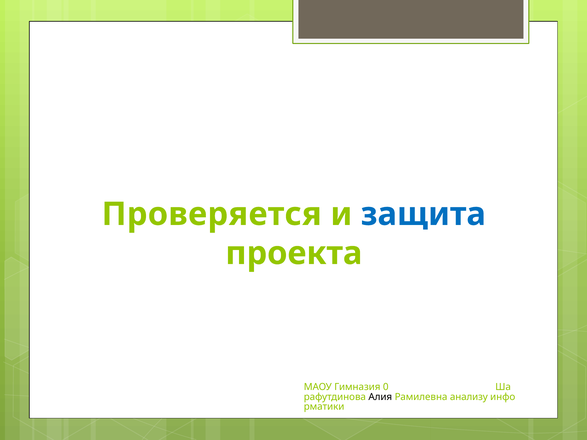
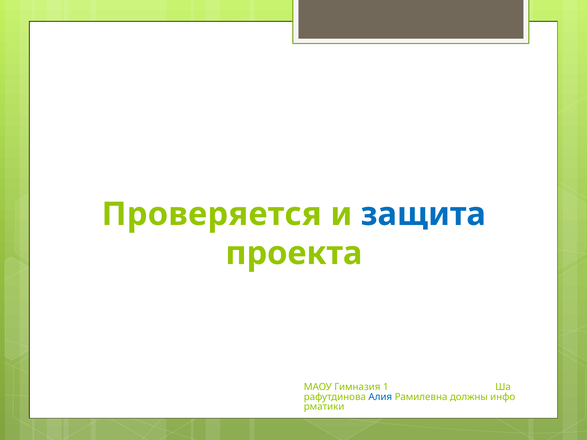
0: 0 -> 1 (386, 387)
Алия colour: black -> blue (380, 397)
анализу: анализу -> должны (469, 397)
